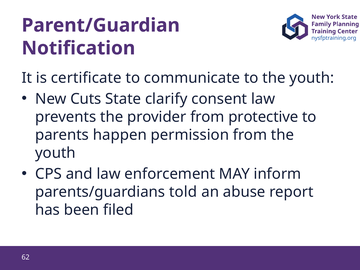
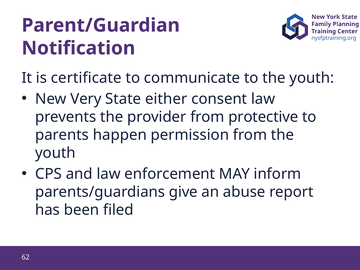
Cuts: Cuts -> Very (86, 99)
clarify: clarify -> either (166, 99)
told: told -> give (183, 192)
